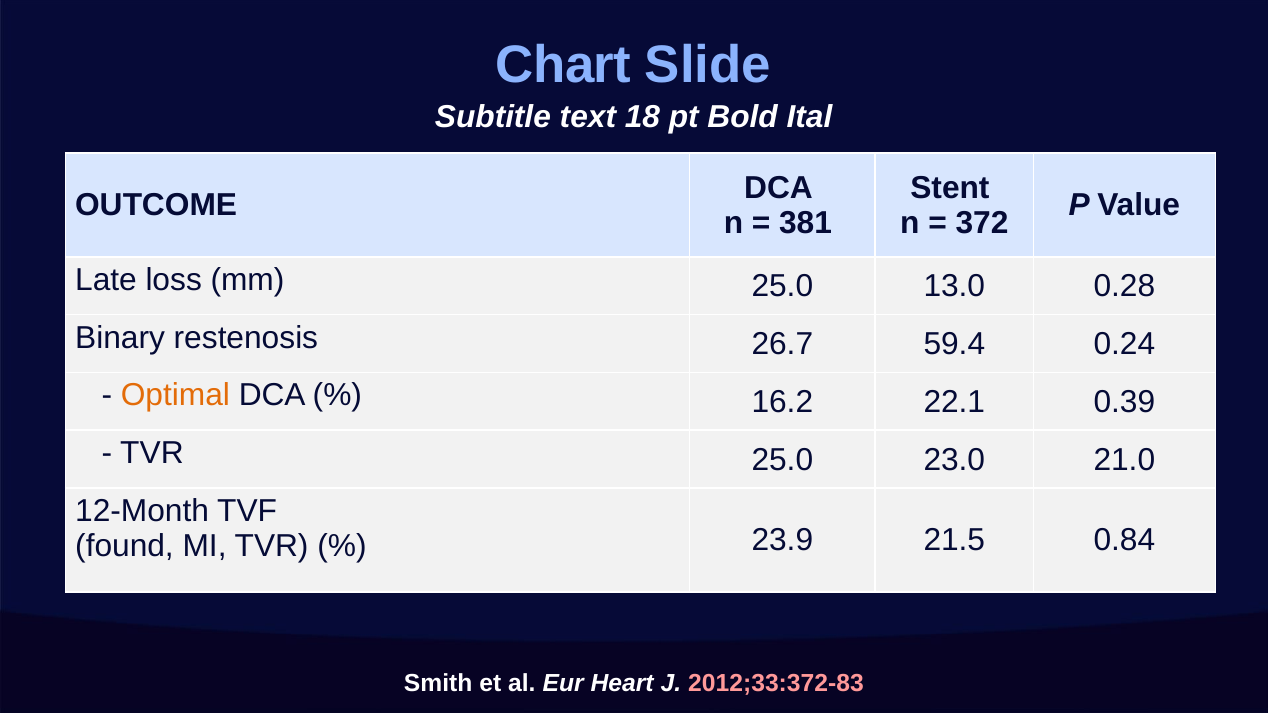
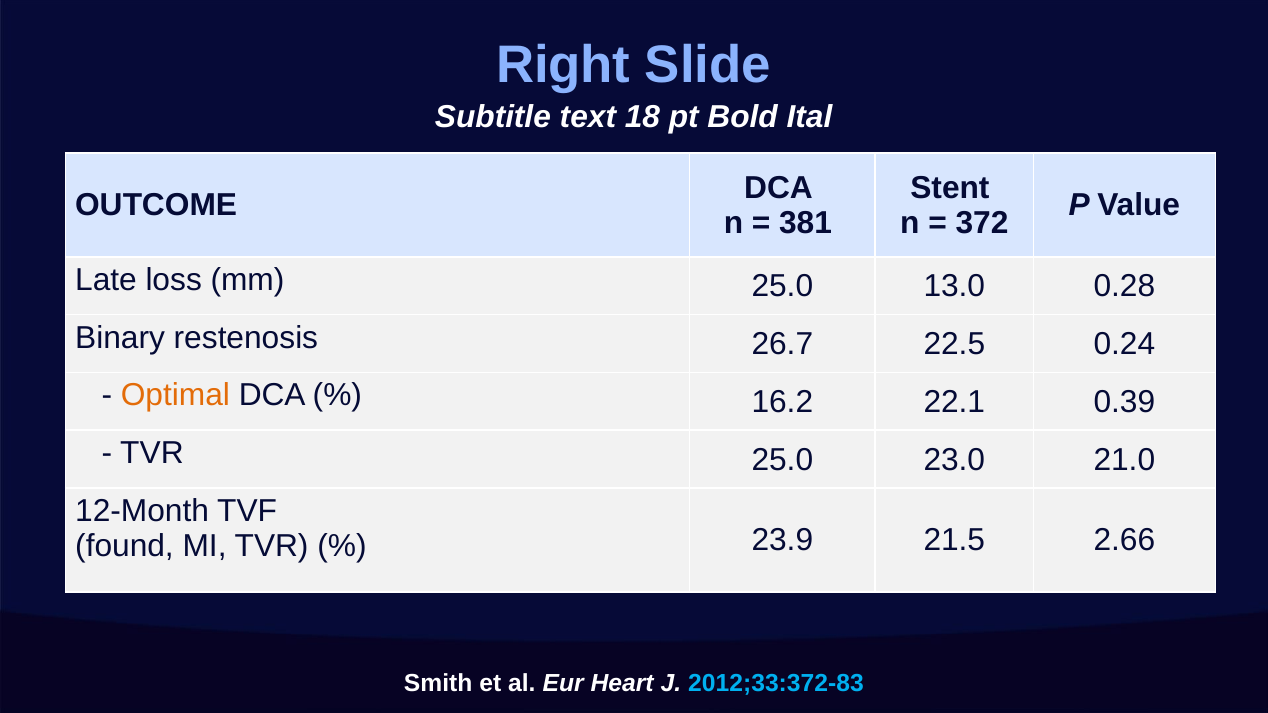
Chart: Chart -> Right (564, 65)
59.4: 59.4 -> 22.5 (954, 344)
0.84: 0.84 -> 2.66 (1124, 541)
2012;33:372-83 colour: pink -> light blue (776, 683)
